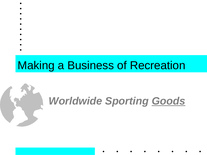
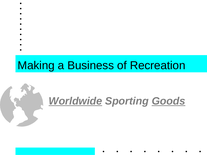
Worldwide underline: none -> present (75, 101)
